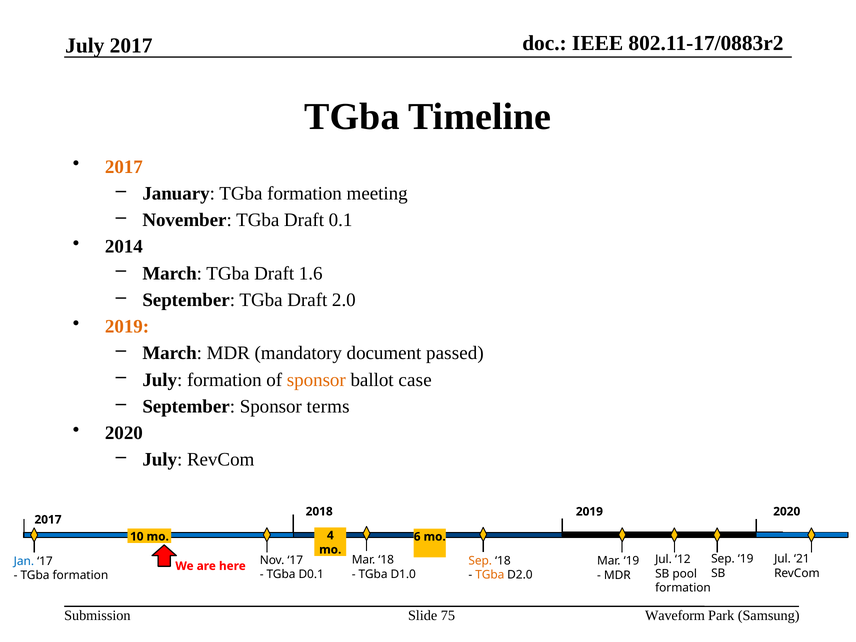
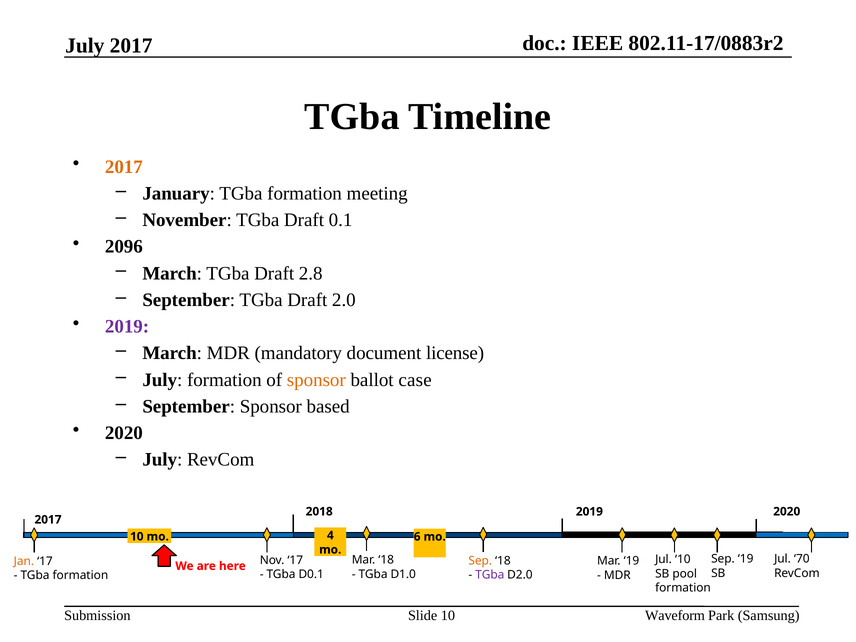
2014: 2014 -> 2096 (124, 247)
1.6: 1.6 -> 2.8 (311, 273)
2019 colour: orange -> purple (127, 327)
passed: passed -> license (455, 353)
terms: terms -> based (328, 406)
21: 21 -> 70 (802, 559)
Jul 12: 12 -> 10 (683, 559)
Jan colour: blue -> orange (24, 561)
TGba colour: orange -> purple (490, 575)
Slide 75: 75 -> 10 (448, 616)
